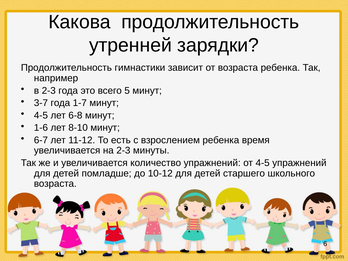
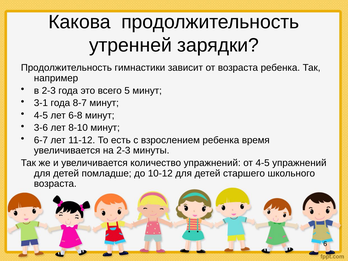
3-7: 3-7 -> 3-1 (41, 103)
1-7: 1-7 -> 8-7 (80, 103)
1-6: 1-6 -> 3-6 (41, 128)
